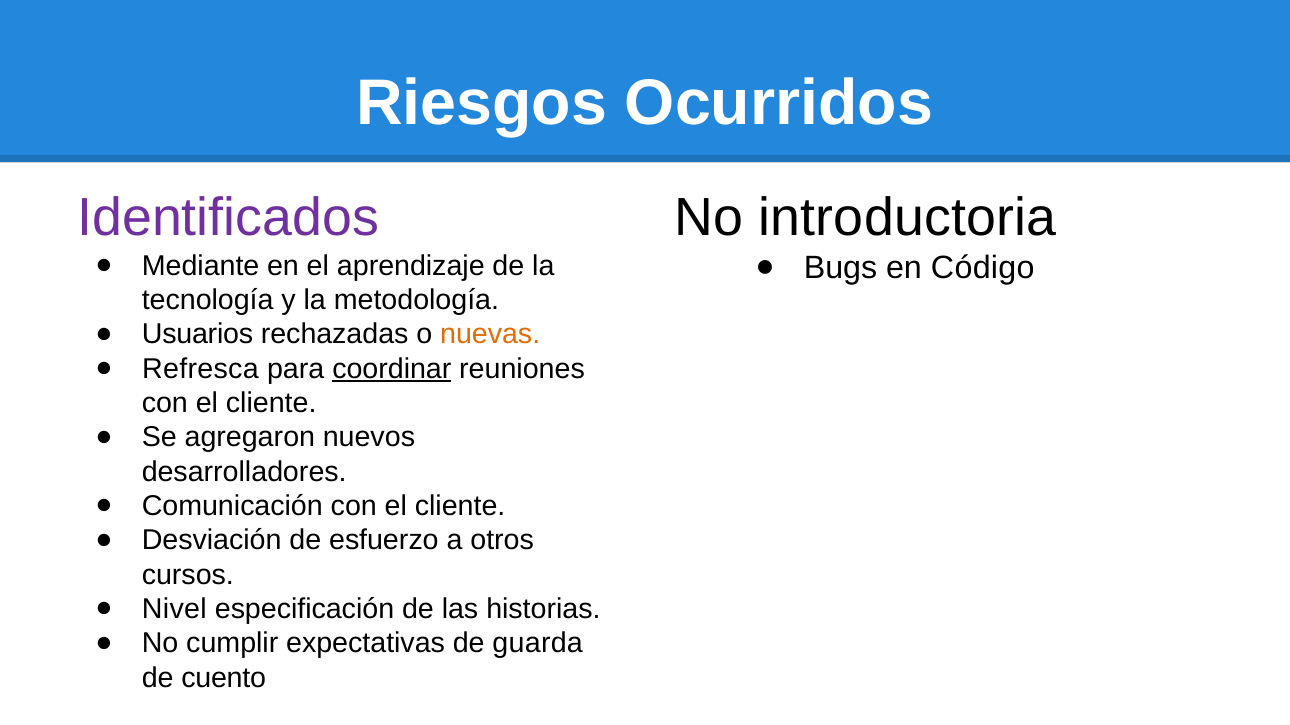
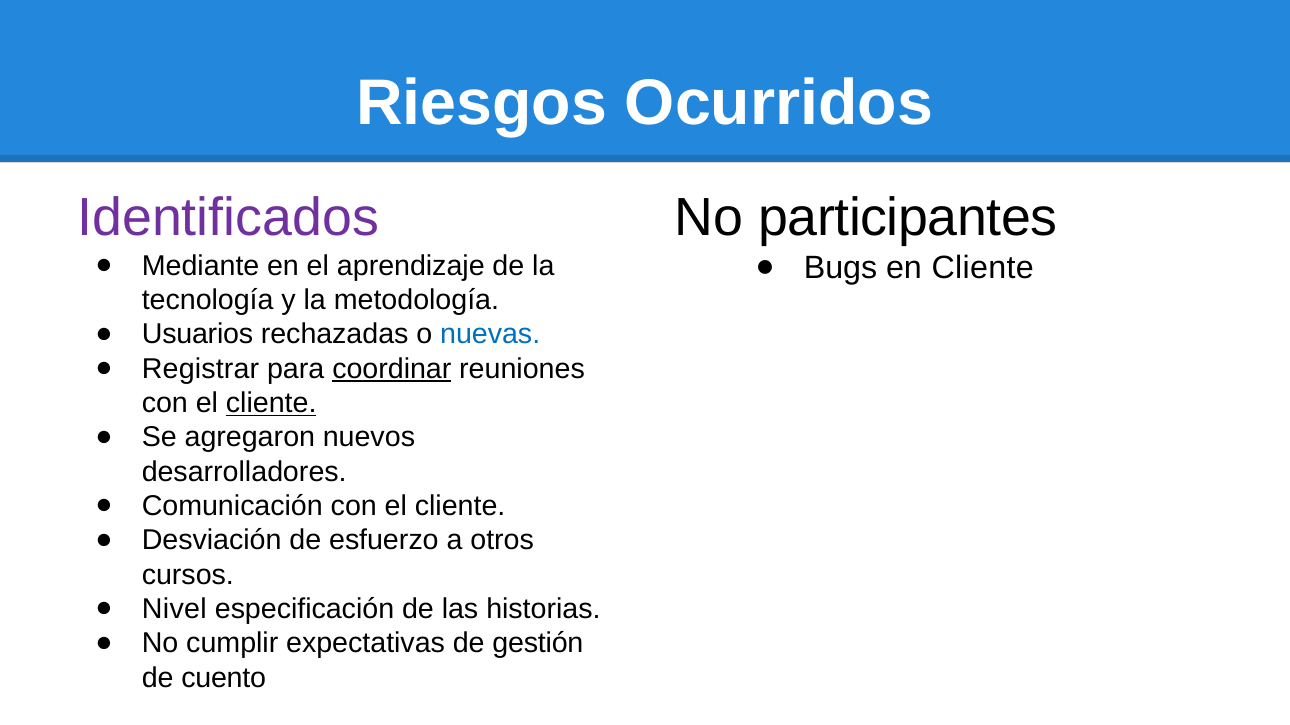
introductoria: introductoria -> participantes (908, 218)
en Código: Código -> Cliente (983, 268)
nuevas colour: orange -> blue (490, 335)
Refresca: Refresca -> Registrar (201, 369)
cliente underline: none -> present (271, 403)
guarda: guarda -> gestión (538, 644)
